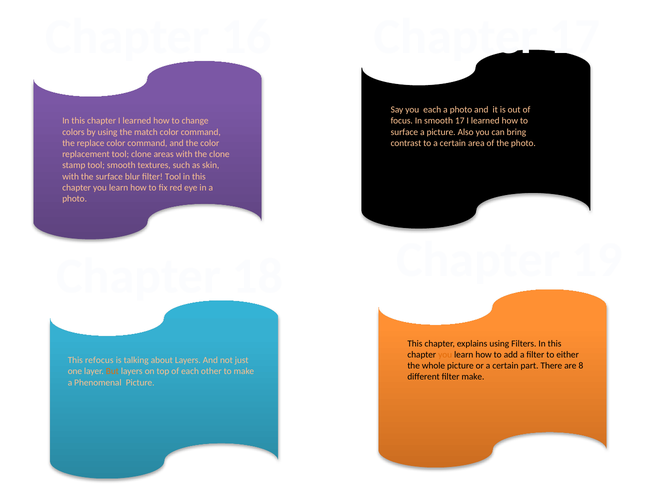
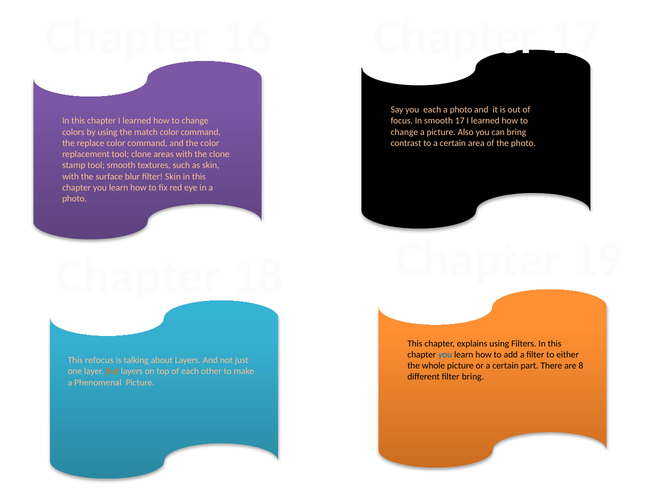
surface: surface -> change (404, 132)
filter Tool: Tool -> Skin (173, 177)
you colour: orange -> blue (445, 355)
filter make: make -> bring (473, 377)
